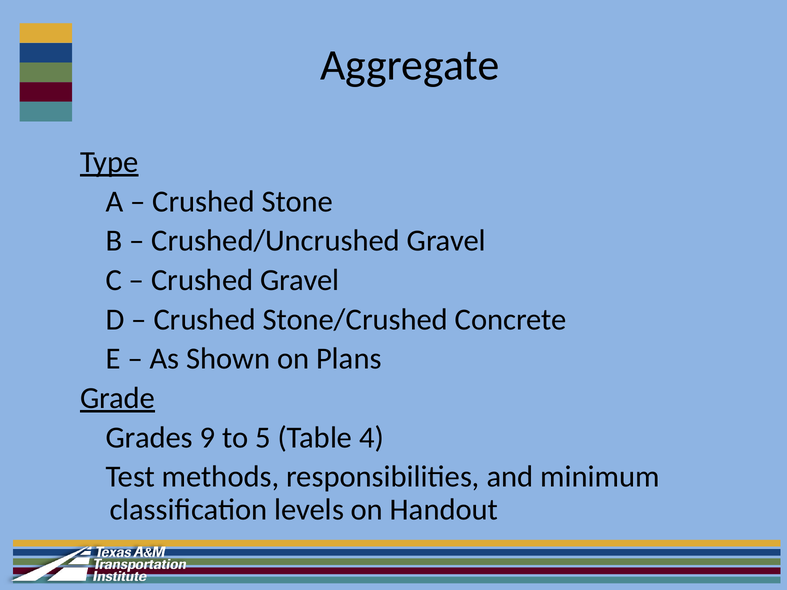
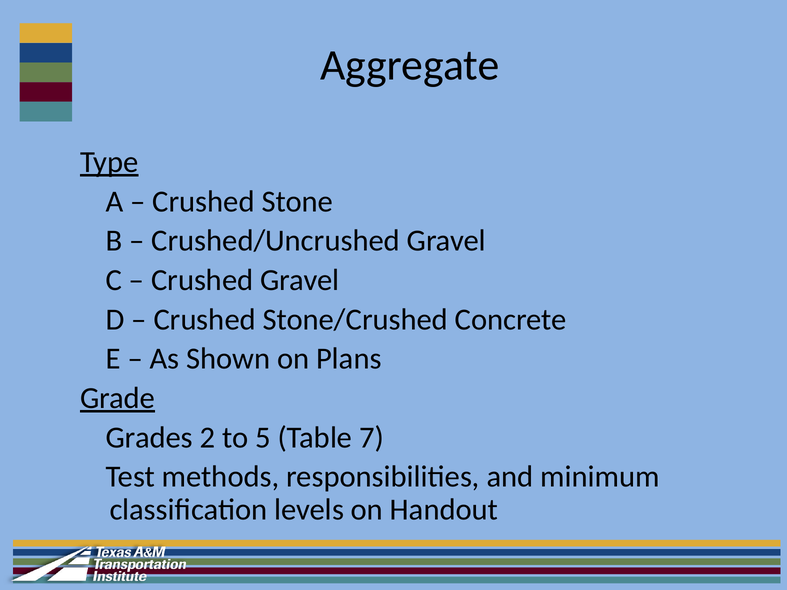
9: 9 -> 2 (208, 438)
4: 4 -> 7 (372, 438)
